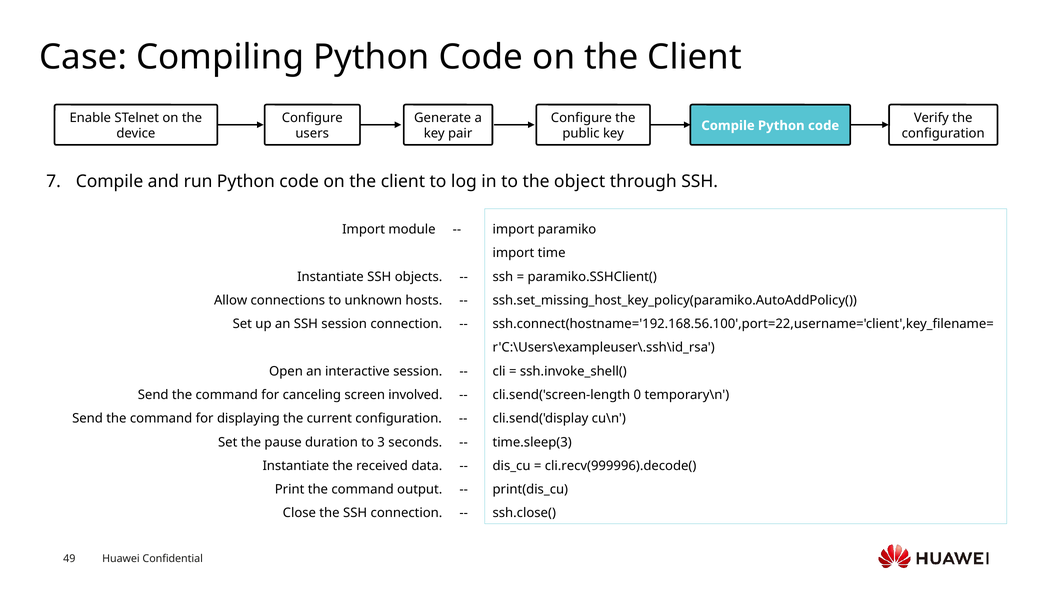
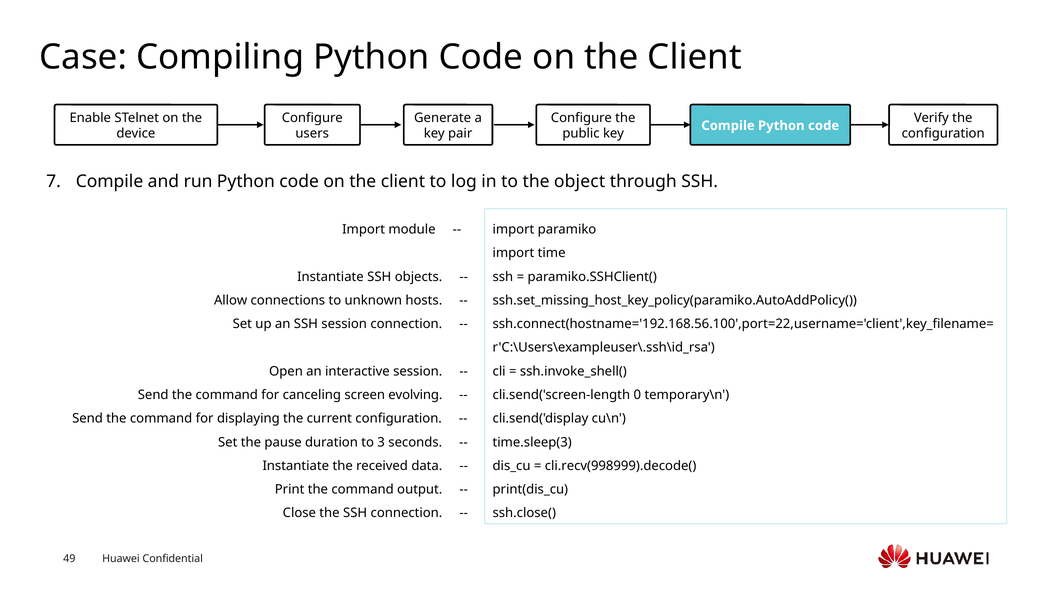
involved: involved -> evolving (415, 395)
cli.recv(999996).decode(: cli.recv(999996).decode( -> cli.recv(998999).decode( (621, 466)
